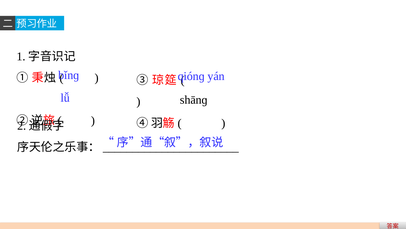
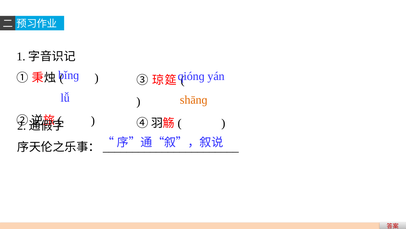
shānɡ colour: black -> orange (194, 100)
